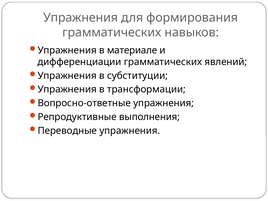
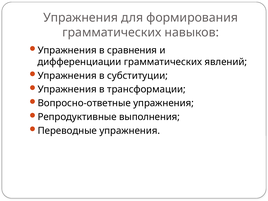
материале: материале -> сравнения (132, 50)
